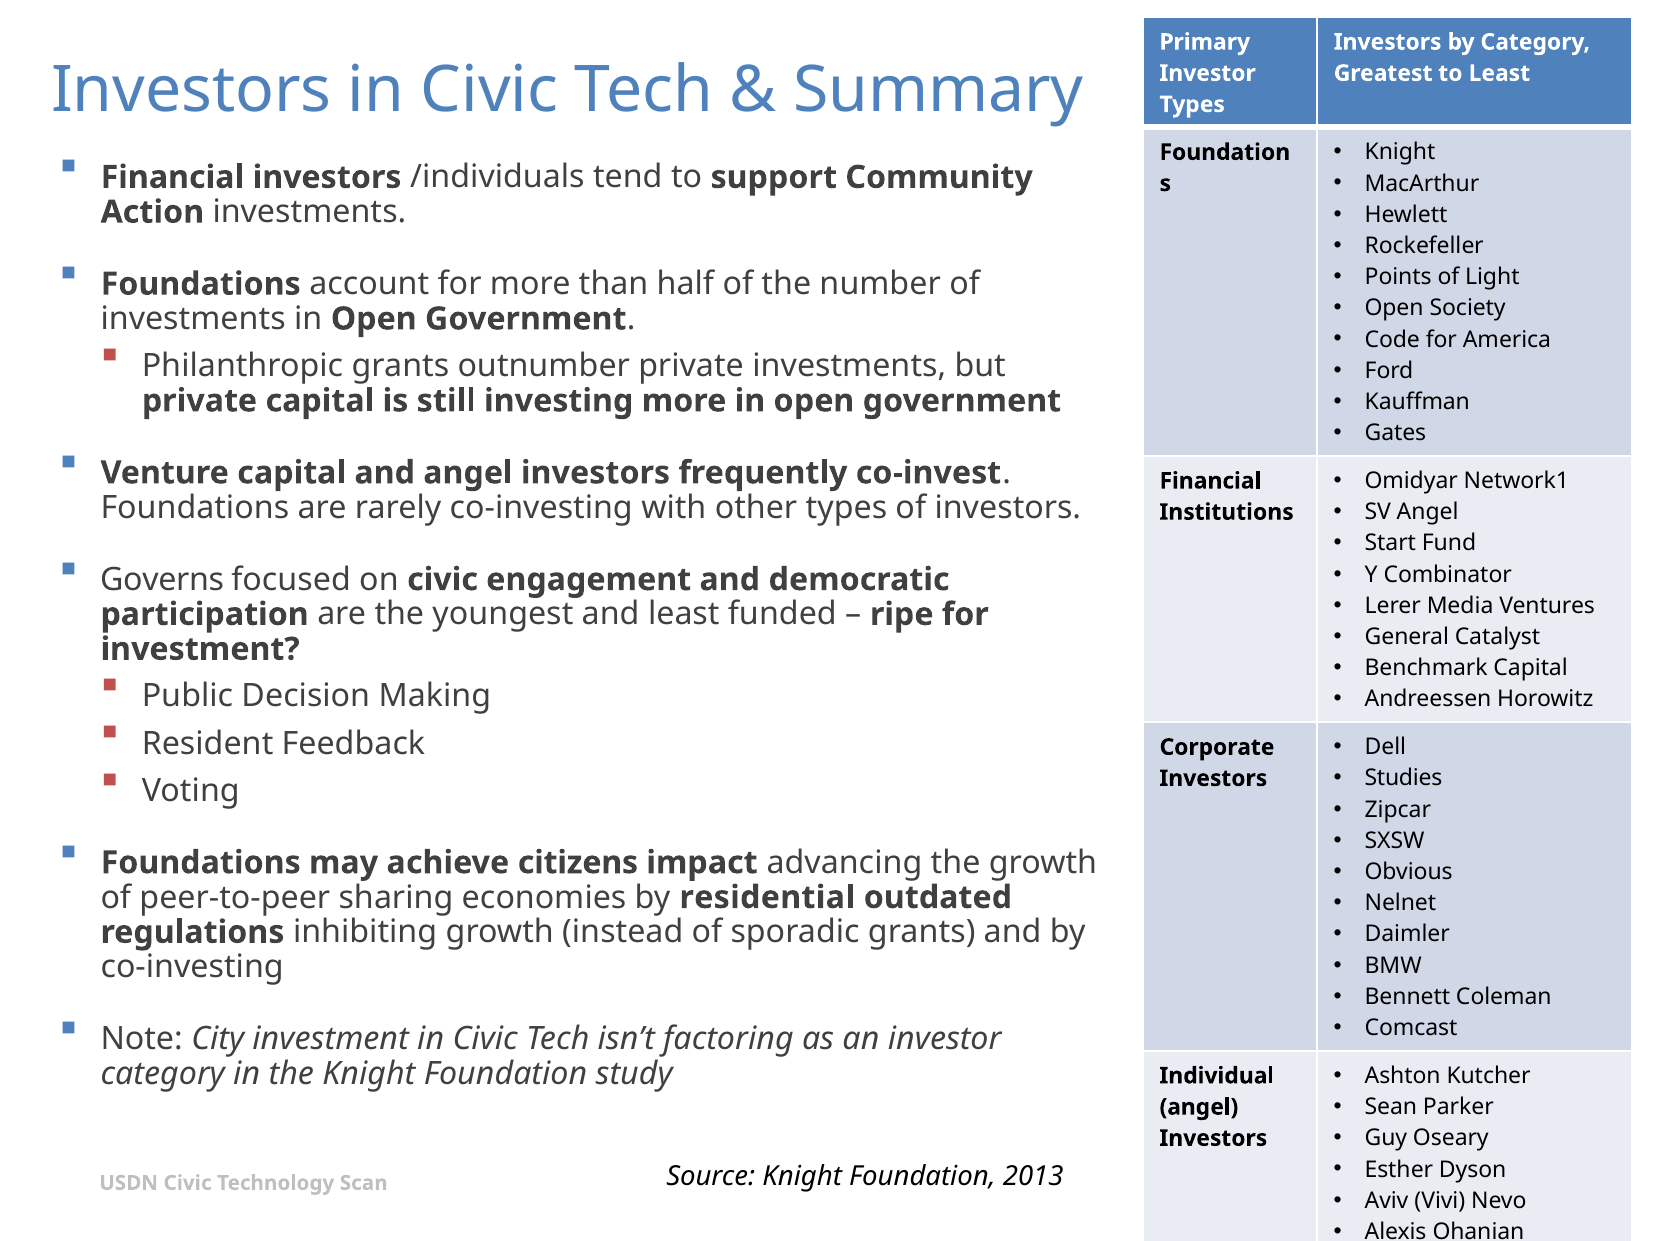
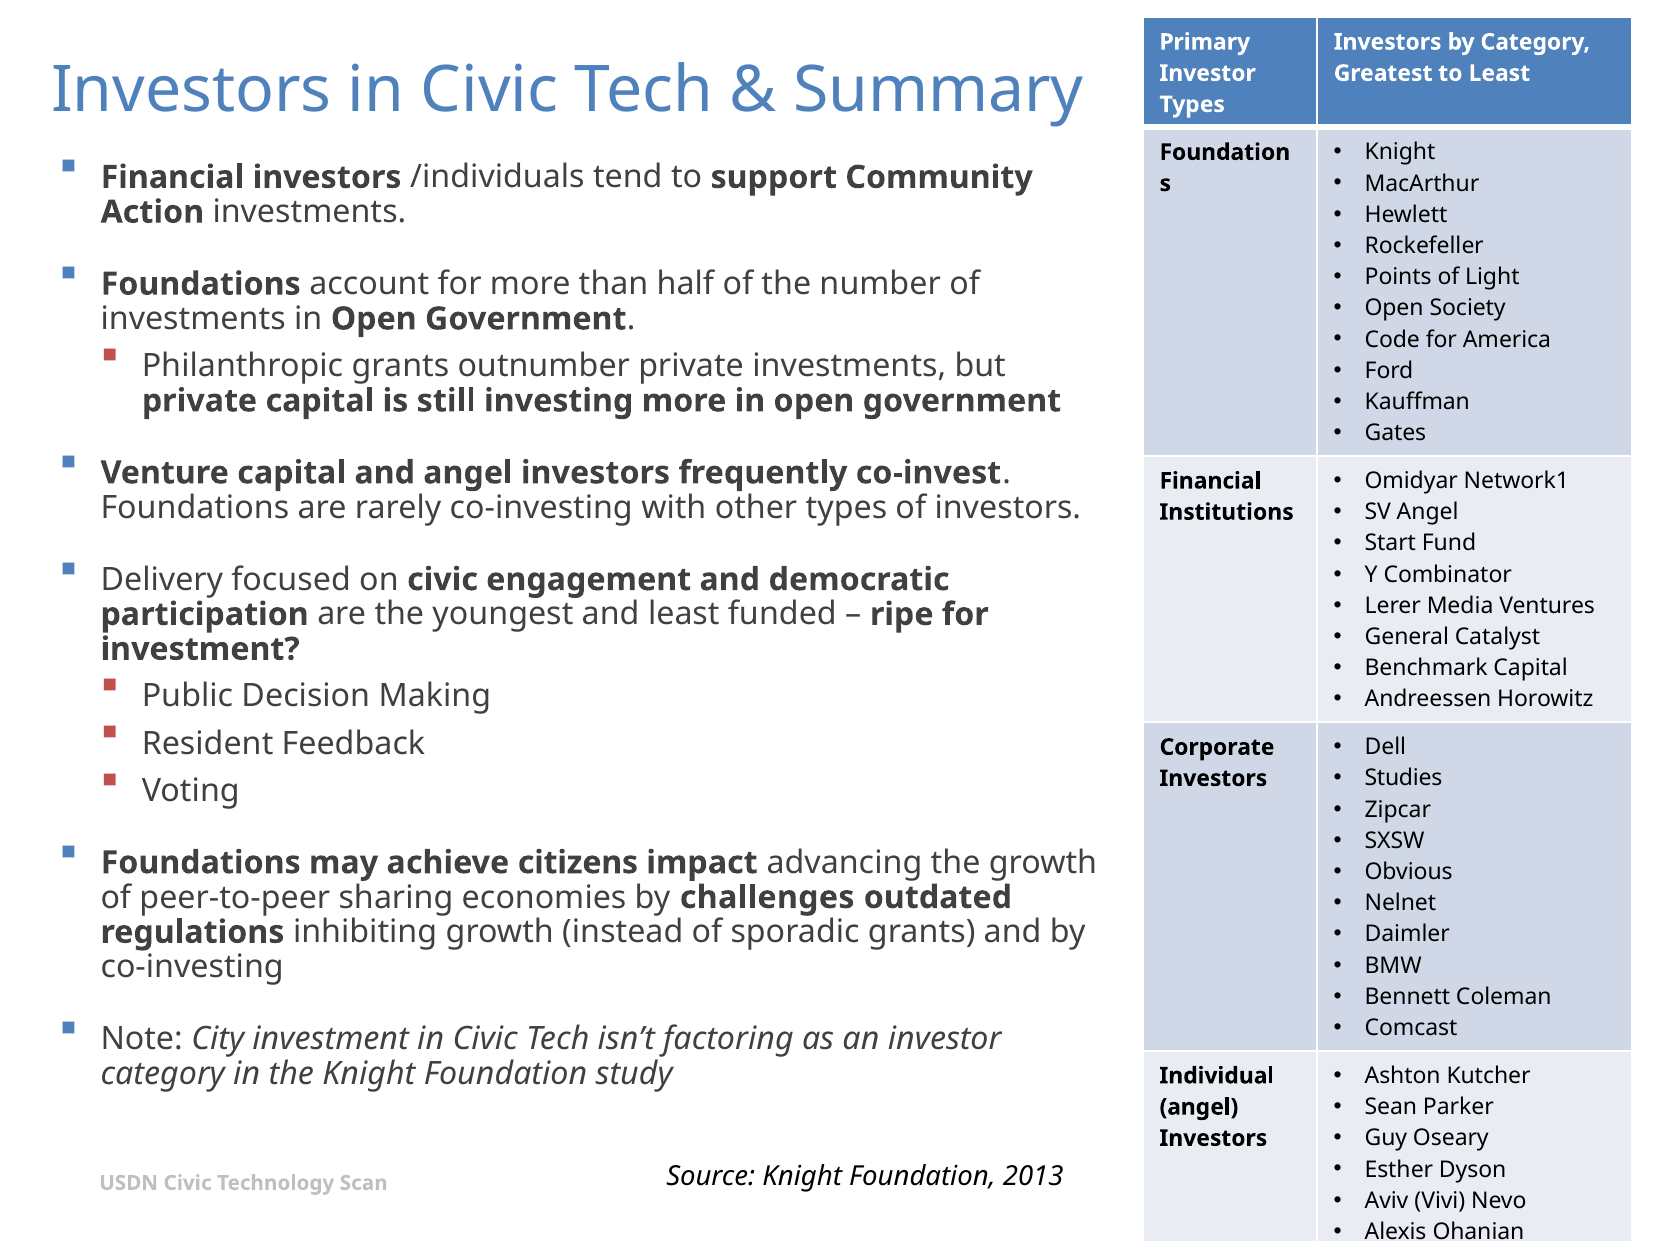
Governs: Governs -> Delivery (162, 579)
residential: residential -> challenges (767, 897)
